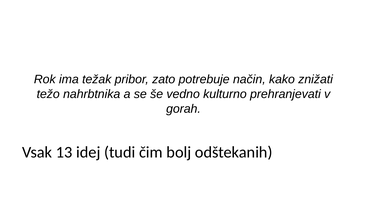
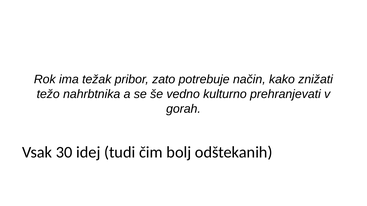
13: 13 -> 30 (64, 152)
